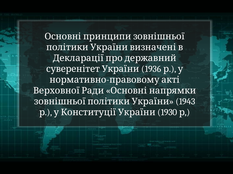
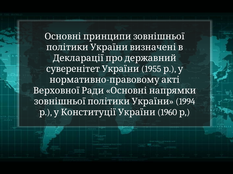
1936: 1936 -> 1955 (151, 69)
1943: 1943 -> 1994 (185, 102)
1930: 1930 -> 1960 (167, 113)
